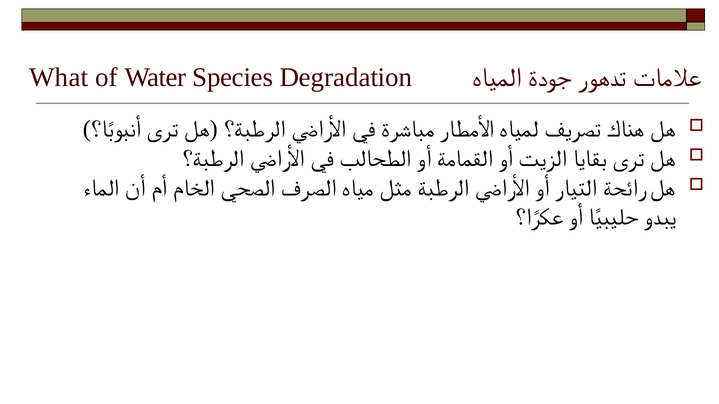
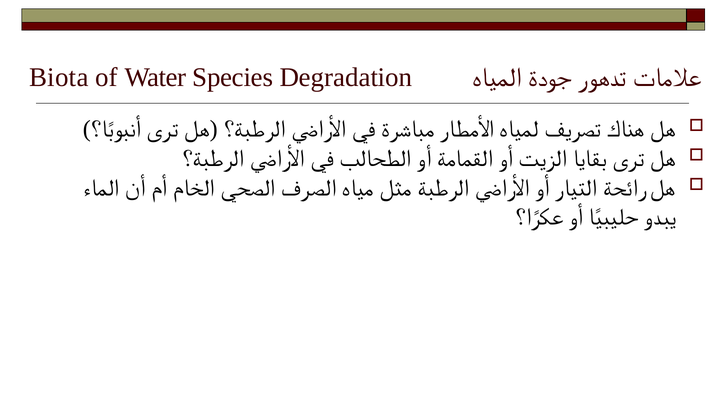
What: What -> Biota (59, 77)
